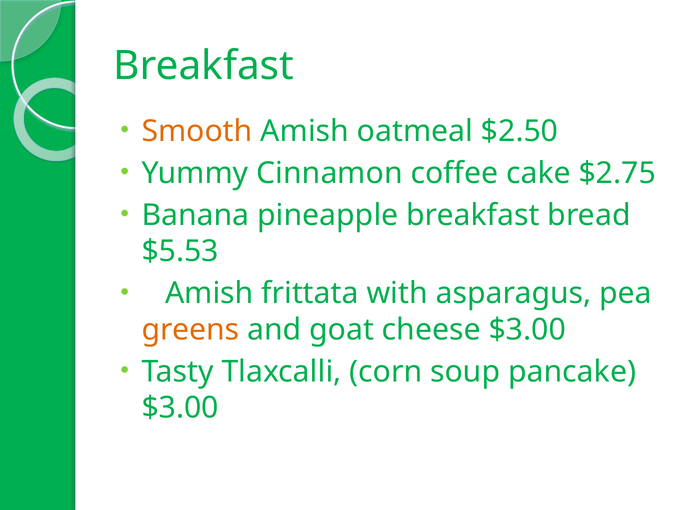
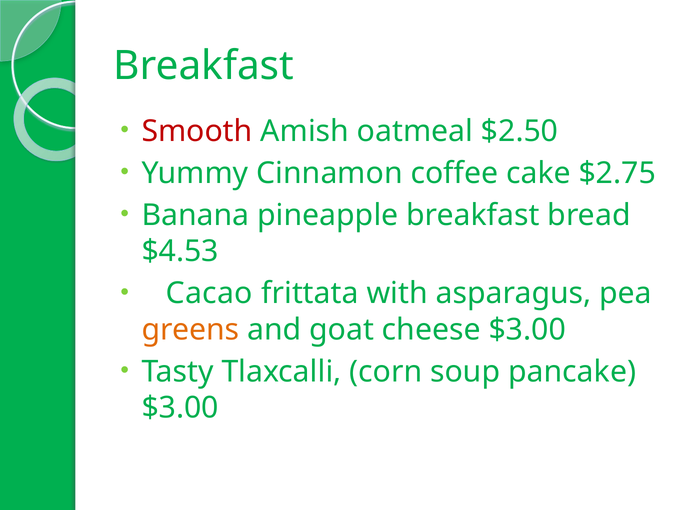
Smooth colour: orange -> red (197, 131)
$5.53: $5.53 -> $4.53 (180, 251)
Amish: Amish -> Cacao (209, 293)
